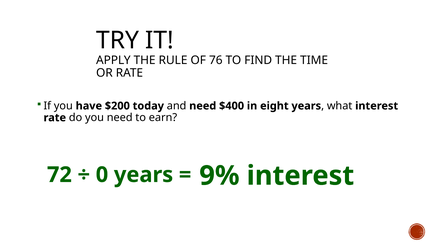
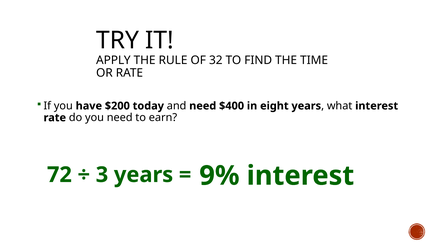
76: 76 -> 32 (216, 60)
0: 0 -> 3 (102, 175)
